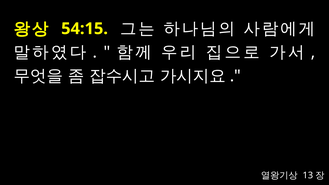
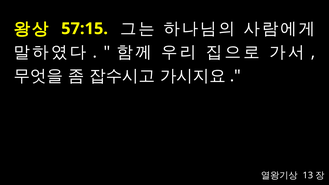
54:15: 54:15 -> 57:15 (85, 29)
